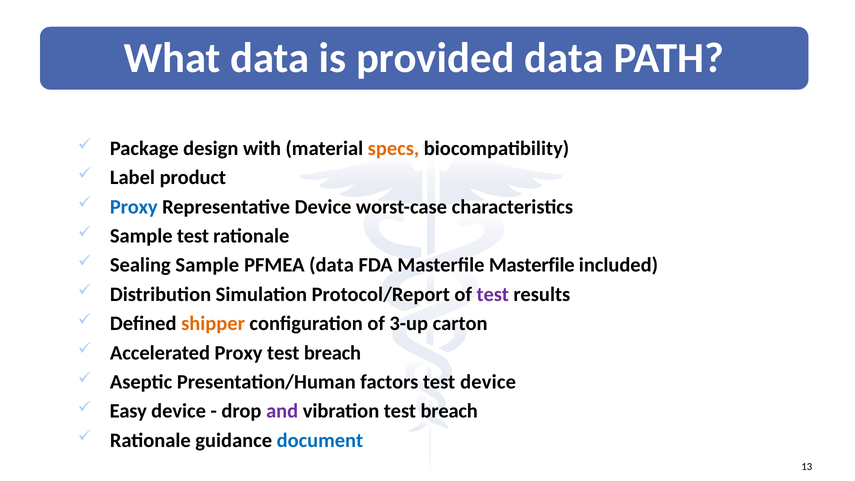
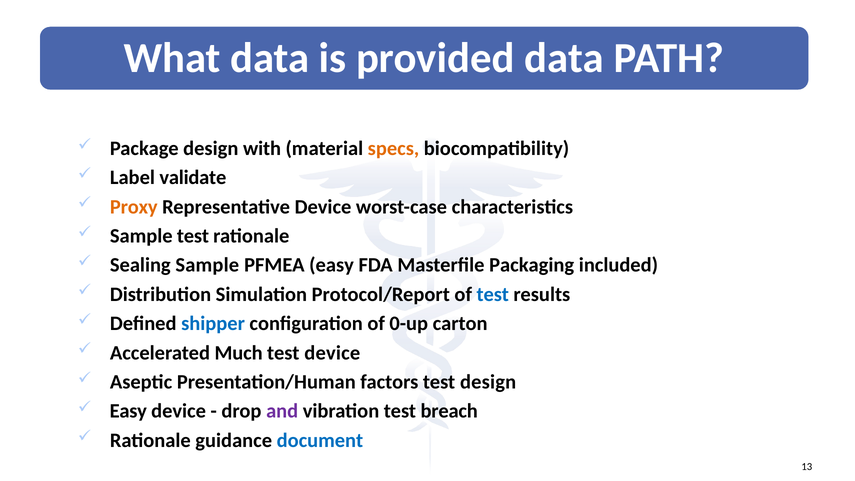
product: product -> validate (193, 178)
Proxy colour: blue -> orange (134, 207)
PFMEA data: data -> easy (332, 265)
Masterfile Masterfile: Masterfile -> Packaging (532, 265)
test colour: purple -> blue (493, 294)
shipper colour: orange -> blue (213, 324)
3-up: 3-up -> 0-up (409, 324)
Accelerated Proxy: Proxy -> Much (239, 353)
breach: breach -> device (332, 353)
test device: device -> design (488, 382)
